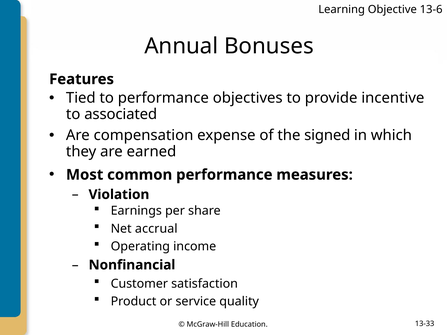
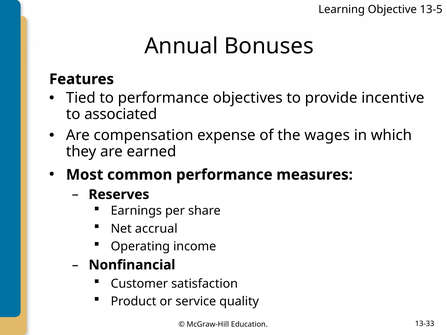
13-6: 13-6 -> 13-5 (431, 10)
signed: signed -> wages (327, 135)
Violation: Violation -> Reserves (119, 195)
